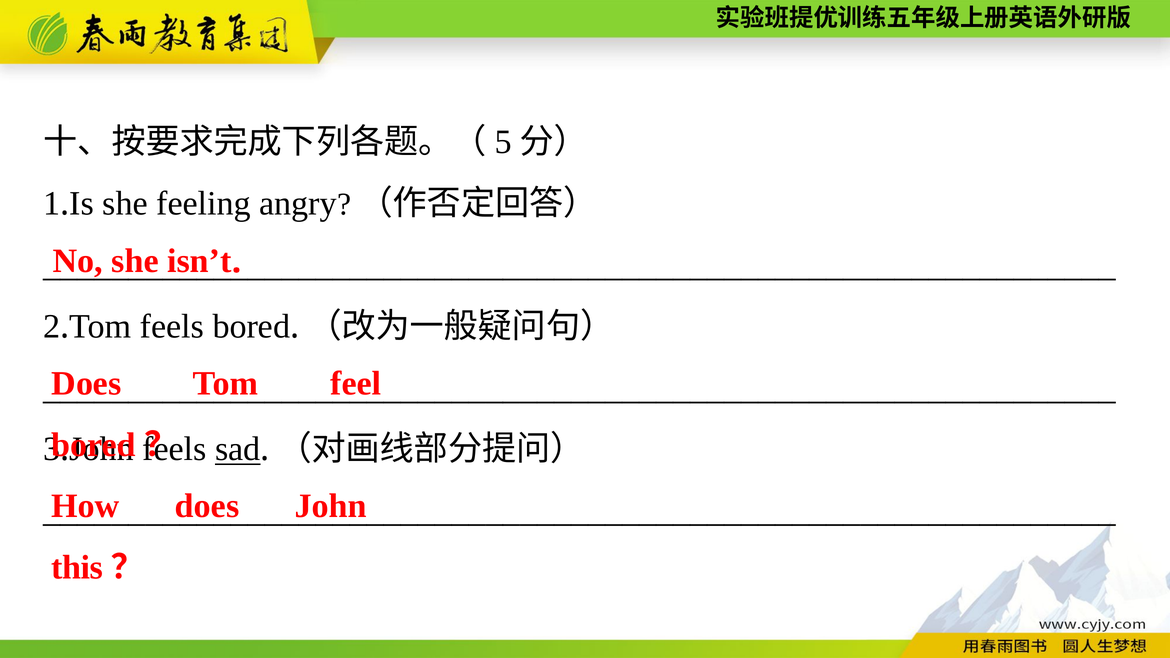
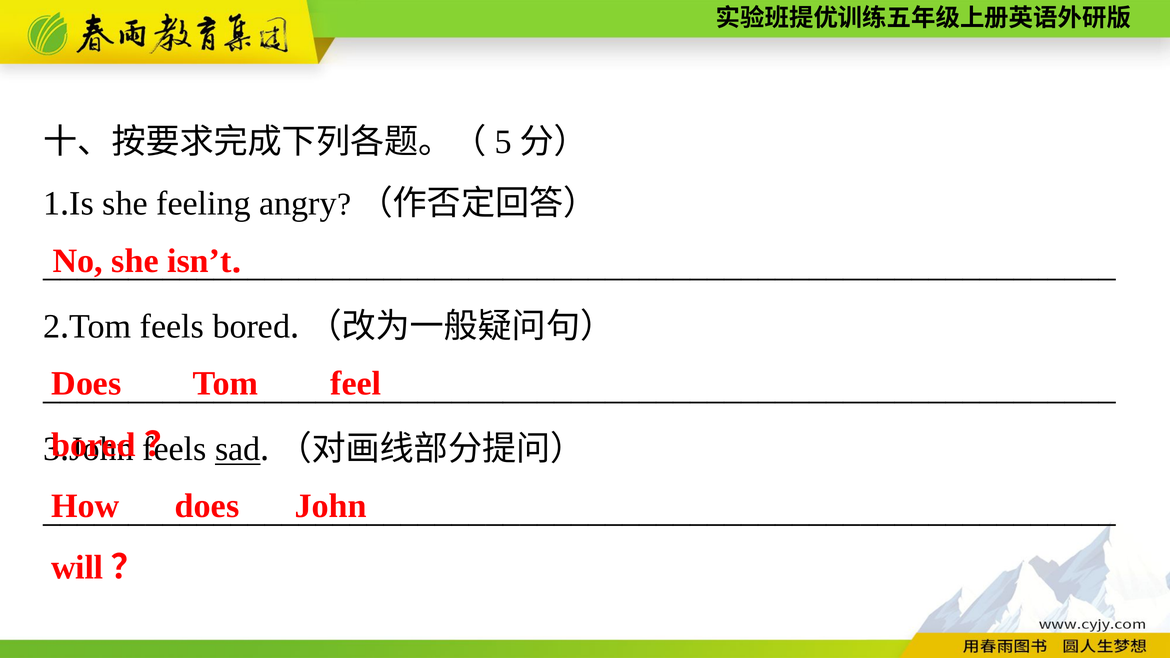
this: this -> will (77, 568)
